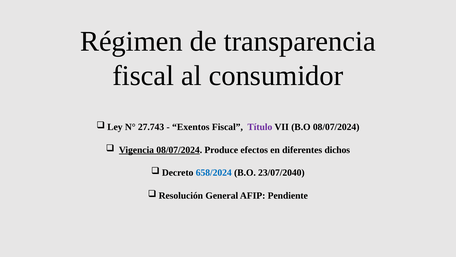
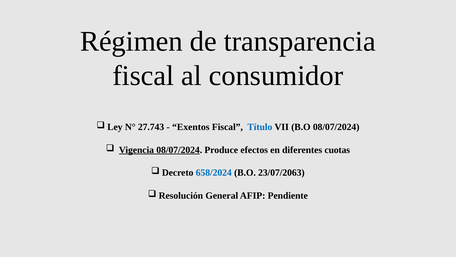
Título colour: purple -> blue (260, 127)
dichos: dichos -> cuotas (337, 150)
23/07/2040: 23/07/2040 -> 23/07/2063 (281, 172)
